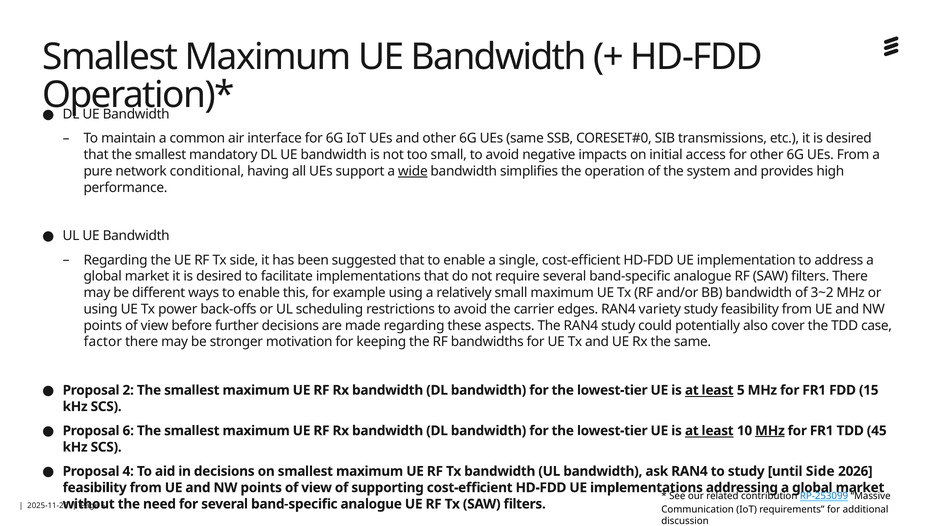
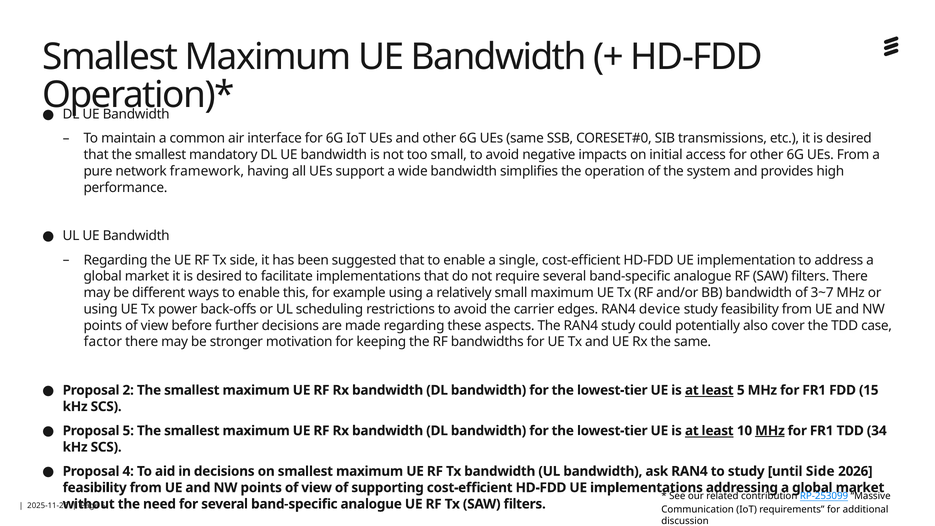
conditional: conditional -> framework (207, 171)
wide underline: present -> none (413, 171)
3~2: 3~2 -> 3~7 (822, 293)
variety: variety -> device (660, 309)
Proposal 6: 6 -> 5 (128, 431)
45: 45 -> 34 (877, 431)
